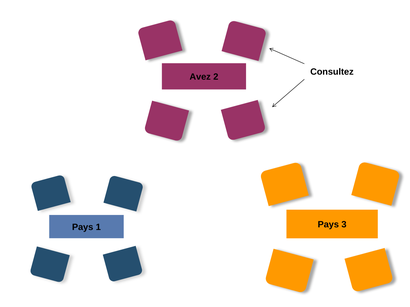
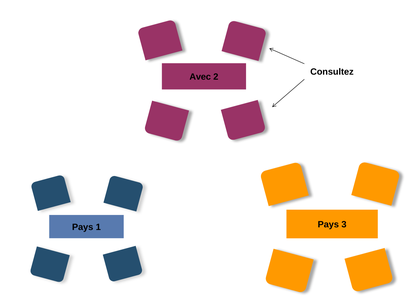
Avez: Avez -> Avec (200, 77)
